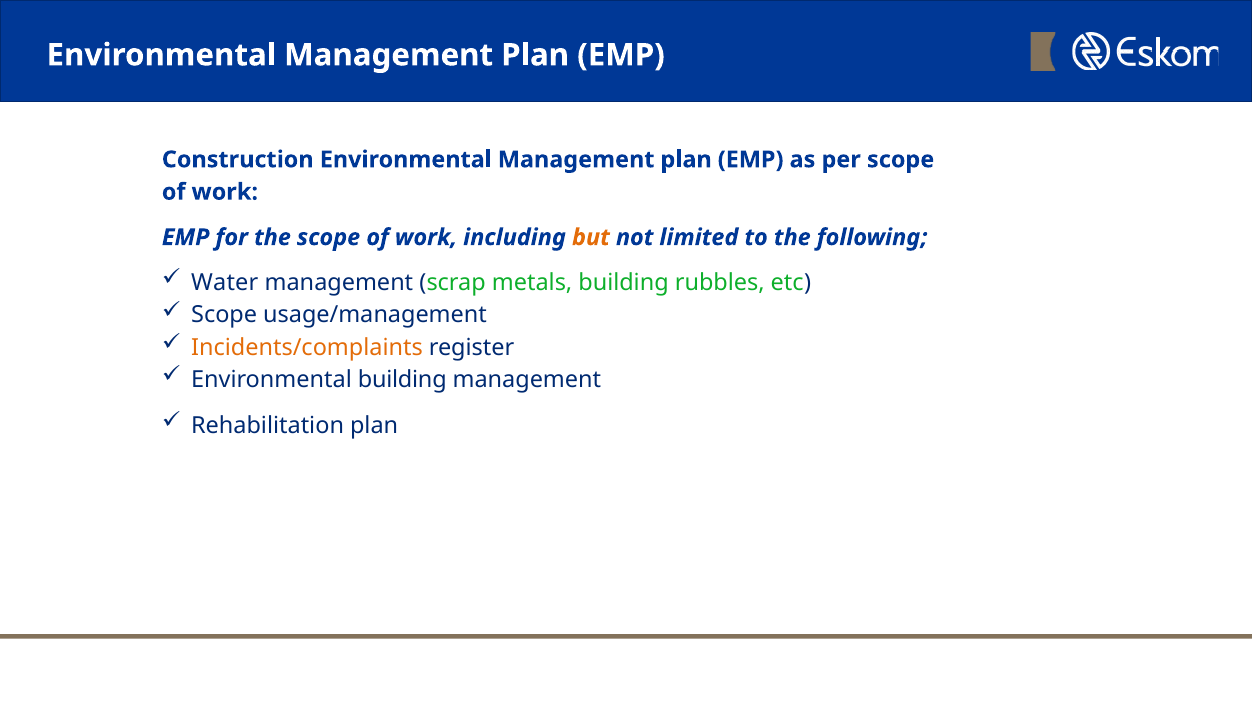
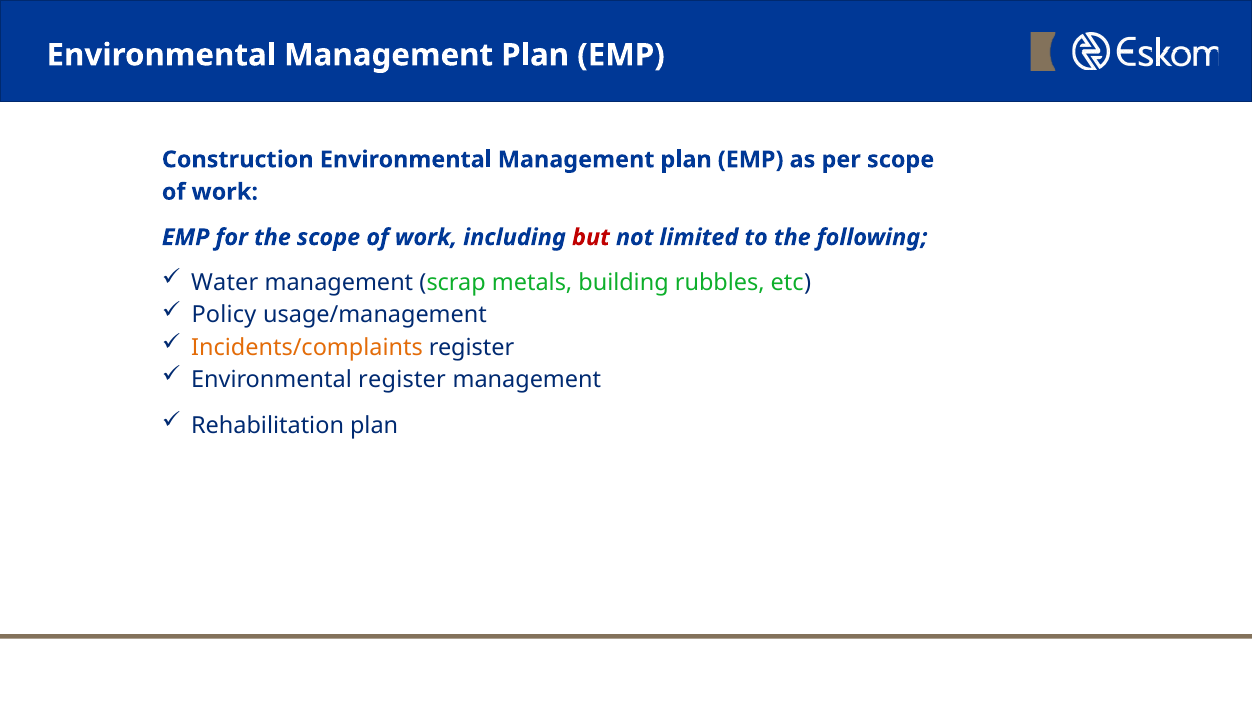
but colour: orange -> red (591, 237)
Scope: Scope -> Policy (224, 315)
Environmental building: building -> register (402, 380)
